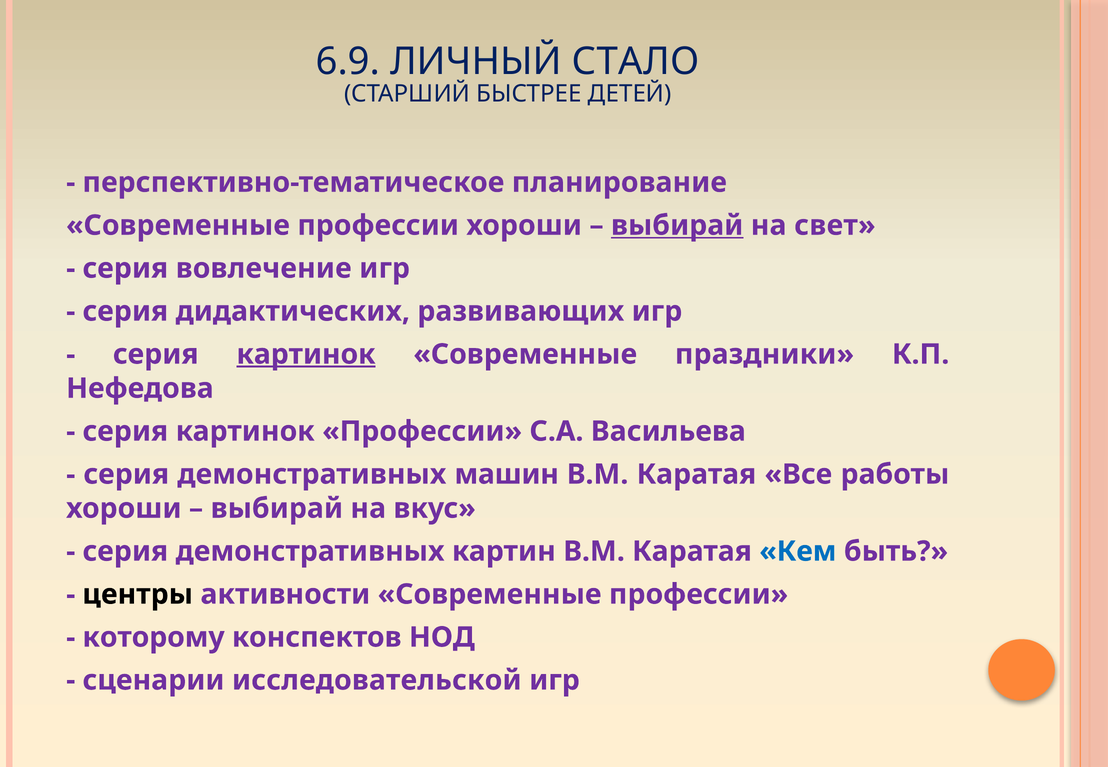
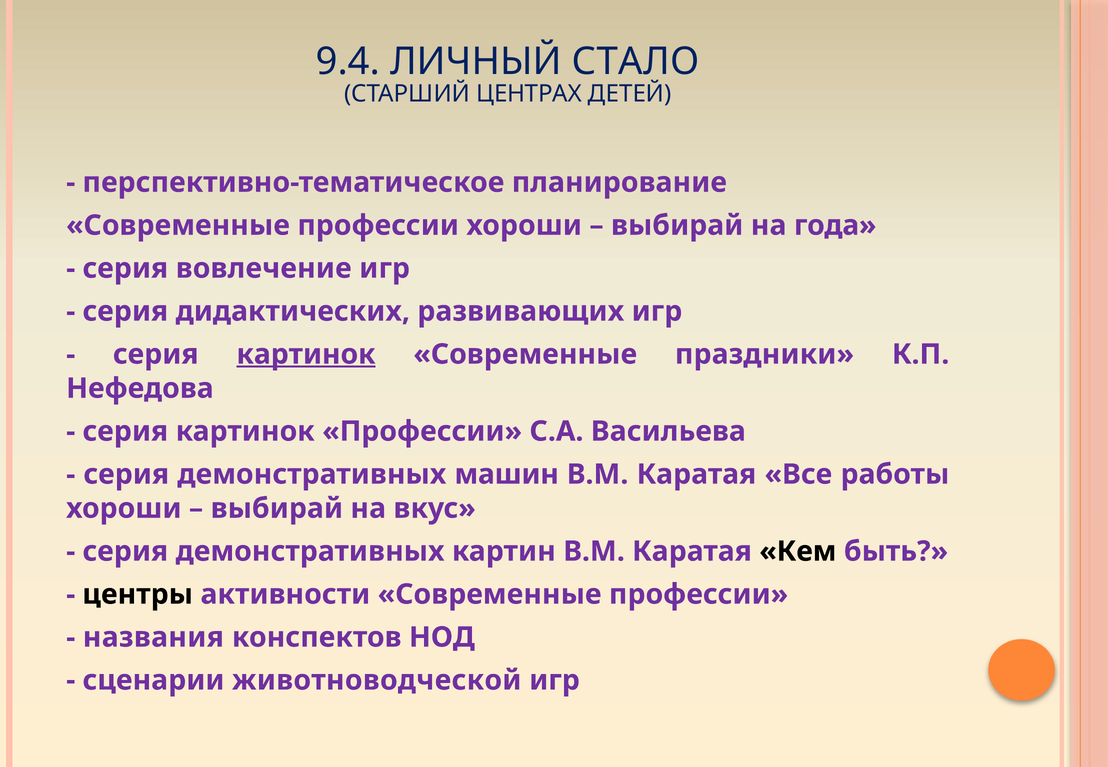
6.9: 6.9 -> 9.4 (348, 62)
БЫСТРЕЕ: БЫСТРЕЕ -> ЦЕНТРАХ (529, 94)
выбирай underline: present -> none (677, 225)
свет: свет -> года (835, 225)
Кем colour: blue -> black (798, 551)
которому: которому -> названия (153, 637)
исследовательской: исследовательской -> животноводческой (377, 680)
